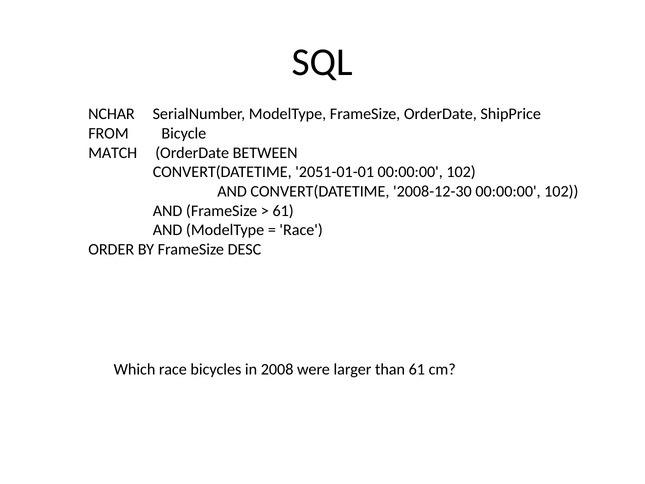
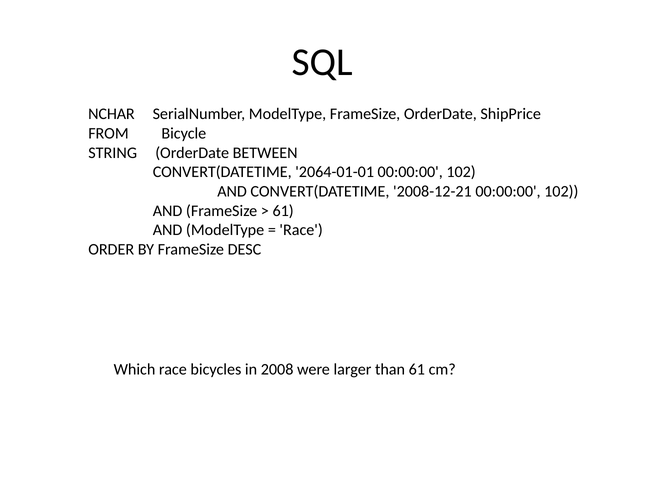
MATCH: MATCH -> STRING (113, 153)
2051-01-01: 2051-01-01 -> 2064-01-01 (335, 172)
2008-12-30: 2008-12-30 -> 2008-12-21 (432, 191)
